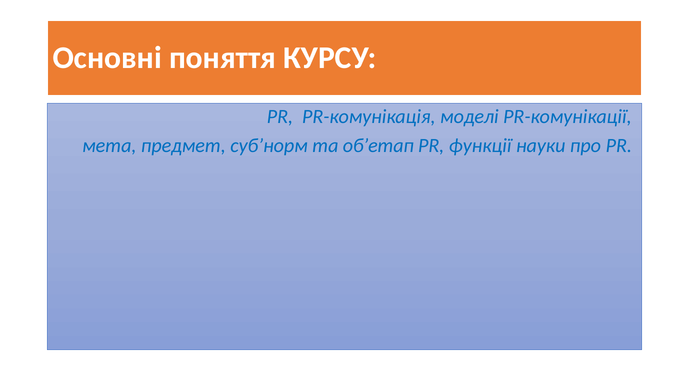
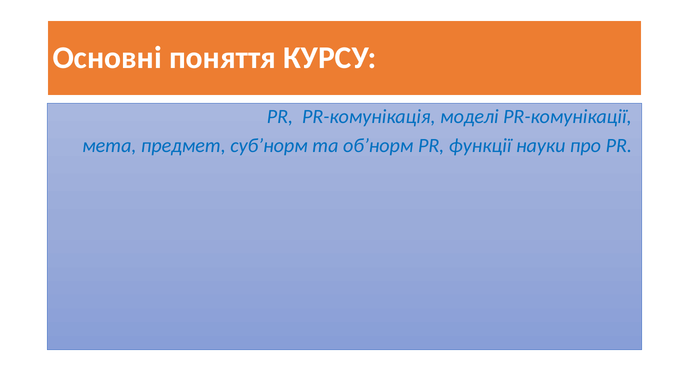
об’етап: об’етап -> об’норм (378, 145)
